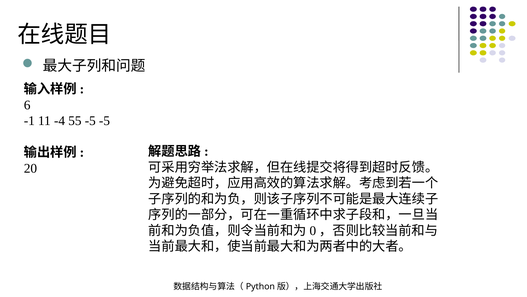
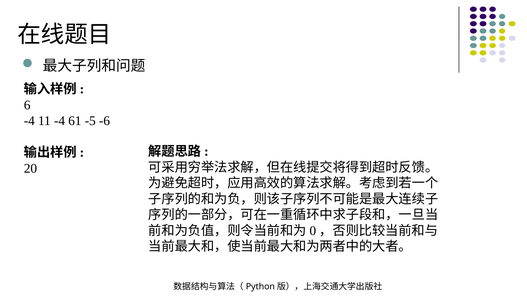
-1: -1 -> -4 (29, 121)
55: 55 -> 61 (75, 121)
-5 -5: -5 -> -6 (104, 121)
